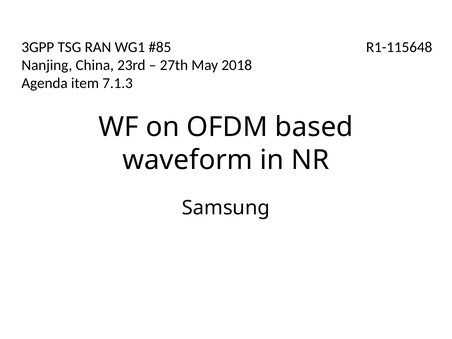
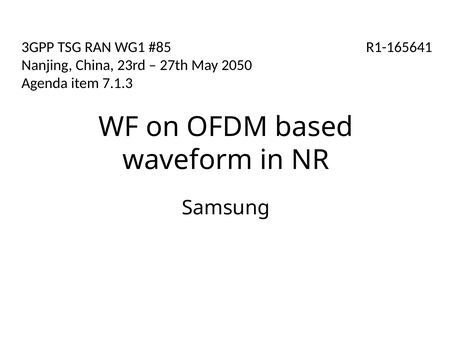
R1-115648: R1-115648 -> R1-165641 (399, 47)
2018: 2018 -> 2050 (237, 65)
